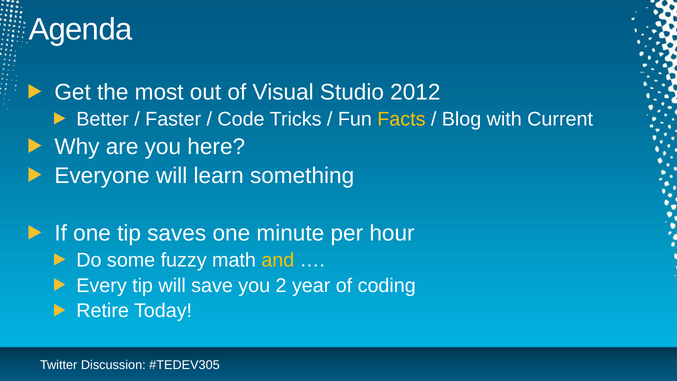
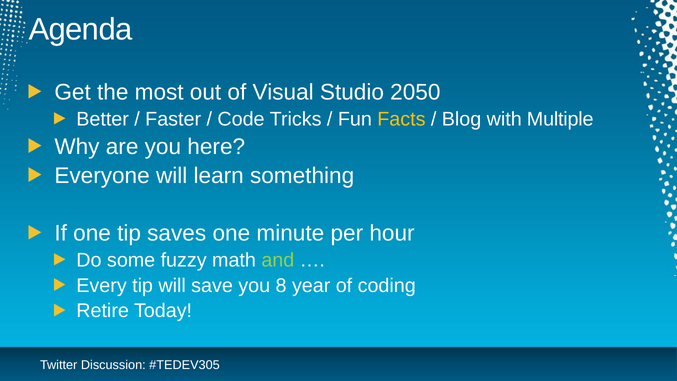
2012: 2012 -> 2050 (415, 92)
Current: Current -> Multiple (560, 119)
and colour: yellow -> light green (278, 260)
2: 2 -> 8 (281, 286)
